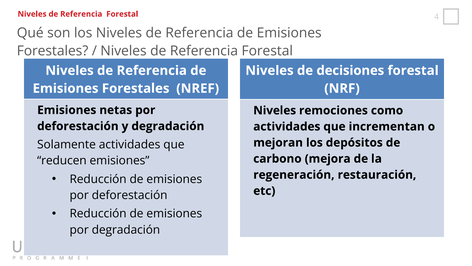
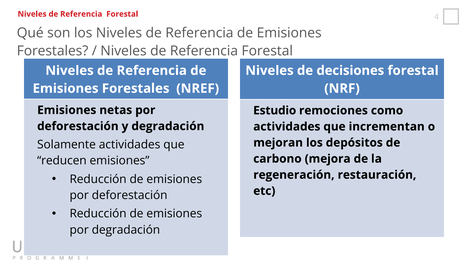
Niveles: Niveles -> Estudio (275, 110)
